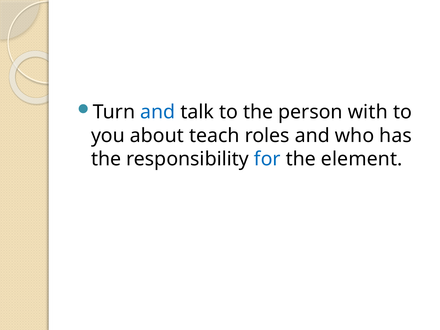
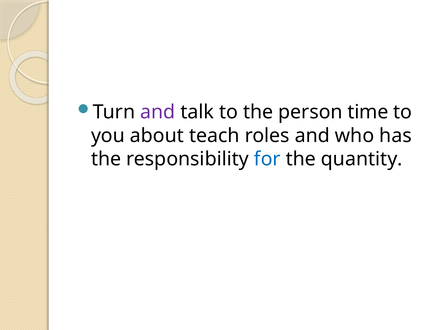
and colour: blue -> purple (158, 112)
with: with -> time (368, 112)
element: element -> quantity (362, 159)
